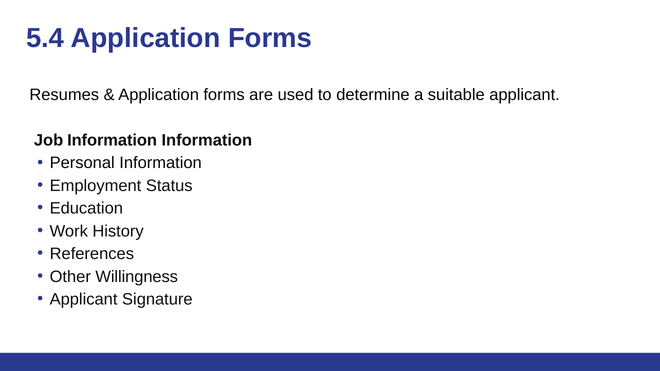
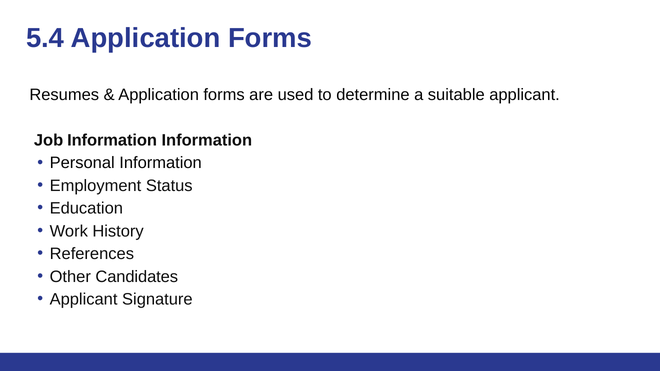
Willingness: Willingness -> Candidates (137, 277)
